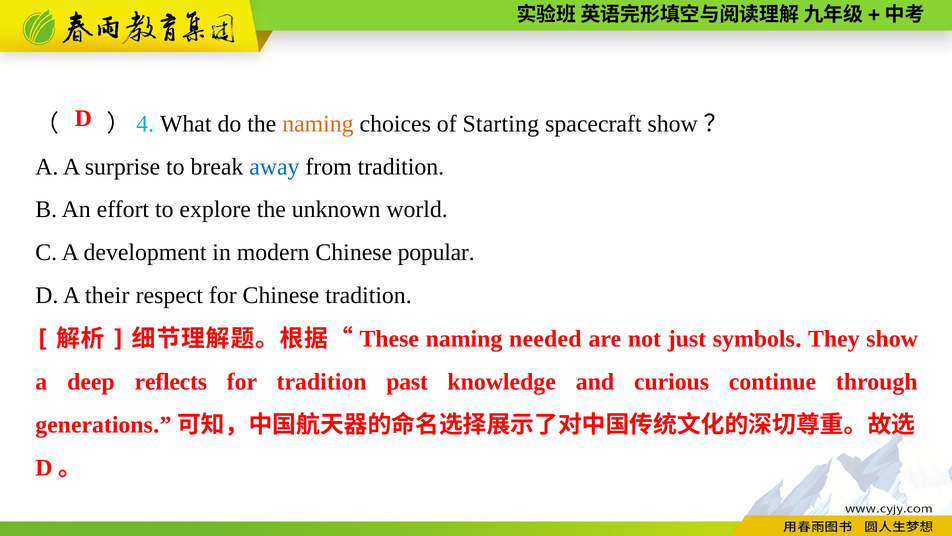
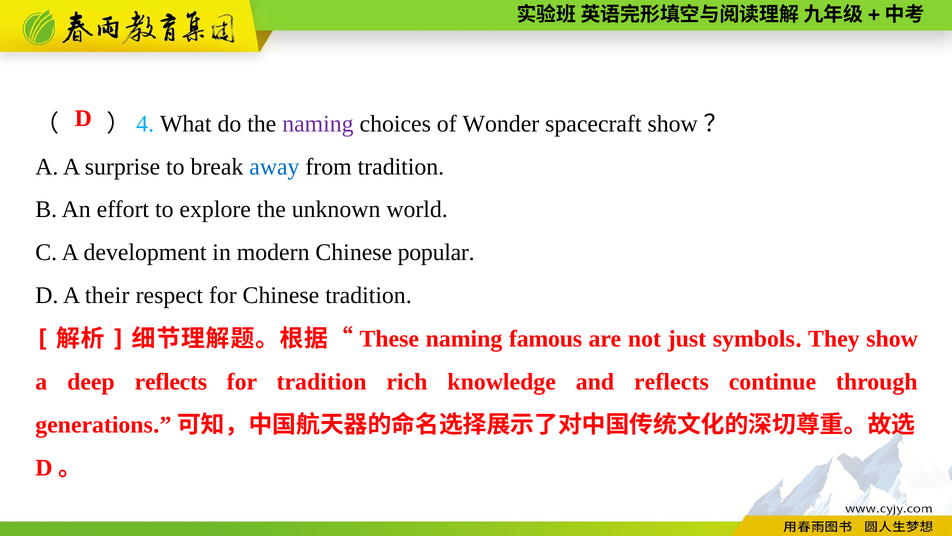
naming colour: orange -> purple (318, 124)
Starting: Starting -> Wonder (501, 124)
needed: needed -> famous (546, 339)
past: past -> rich (407, 382)
and curious: curious -> reflects (671, 382)
